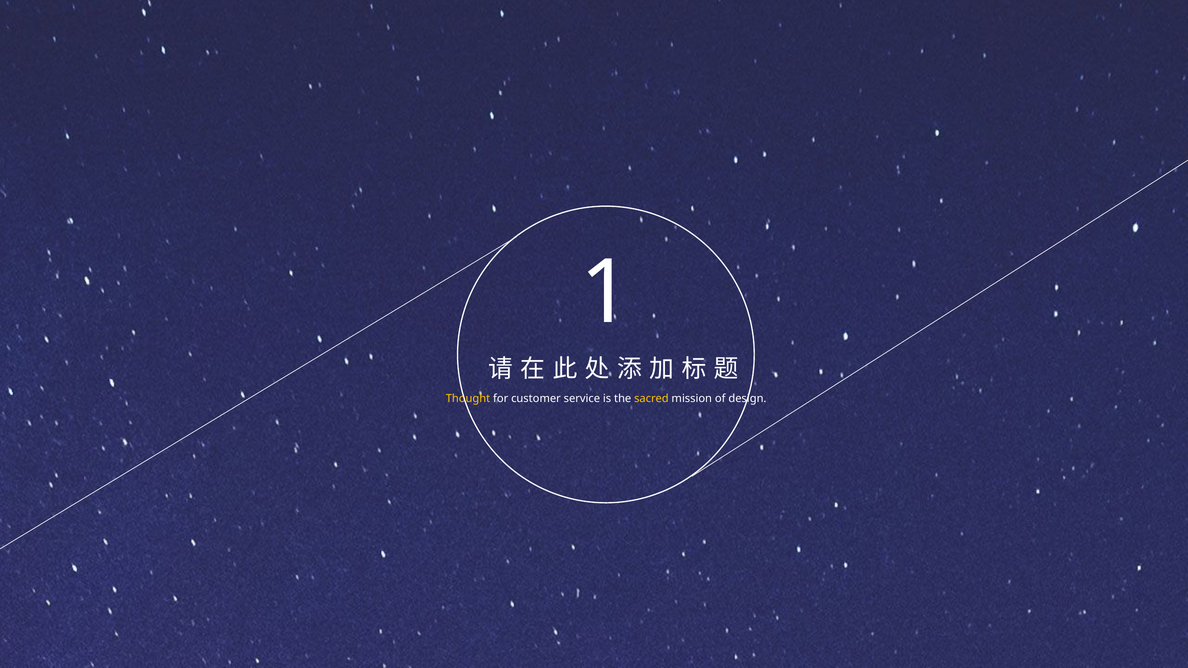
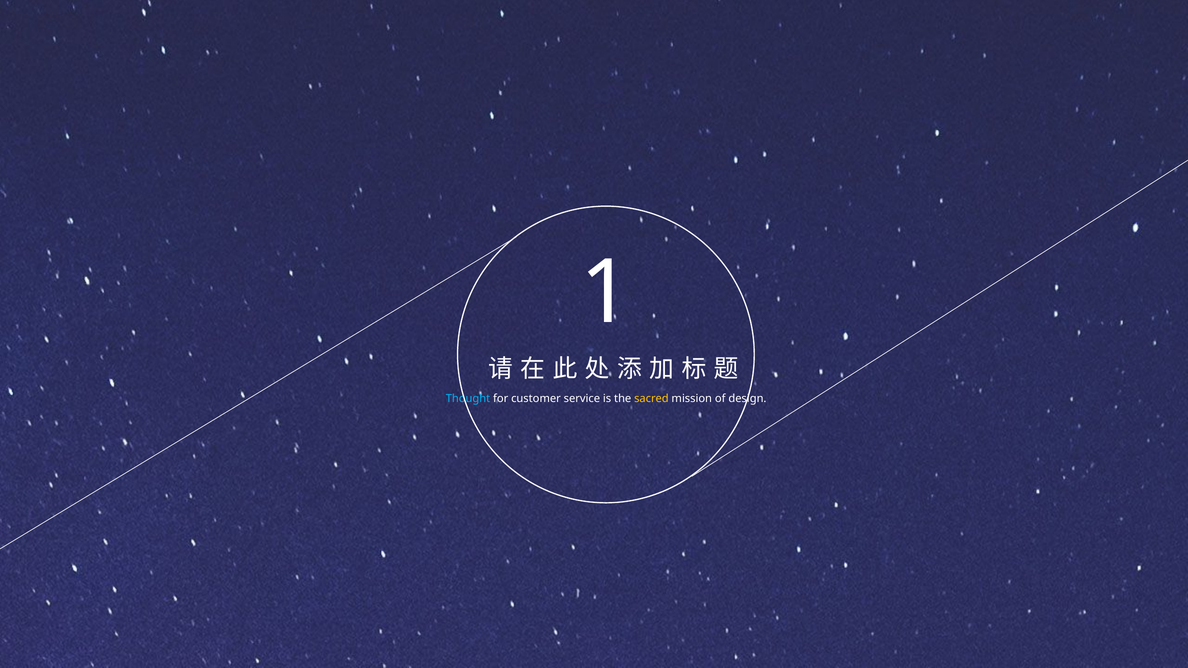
Thought colour: yellow -> light blue (468, 399)
